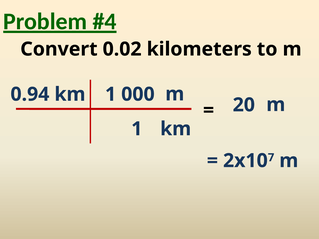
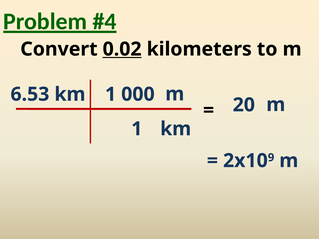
0.02 underline: none -> present (122, 49)
0.94: 0.94 -> 6.53 (30, 94)
7: 7 -> 9 (271, 158)
